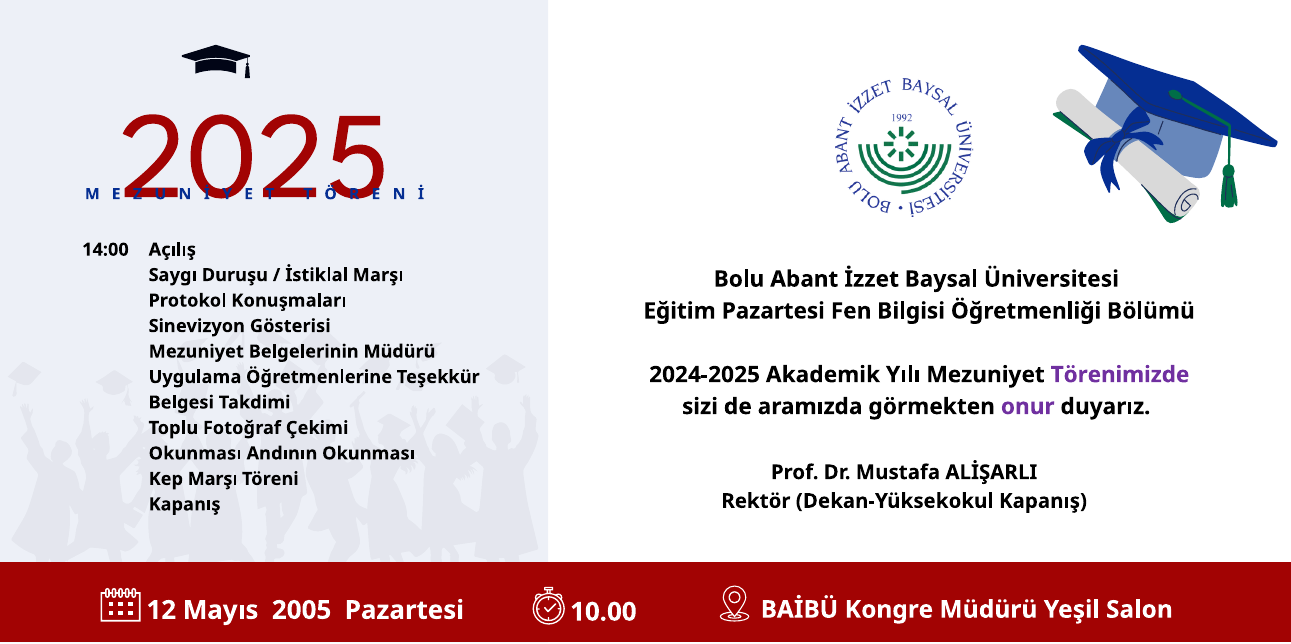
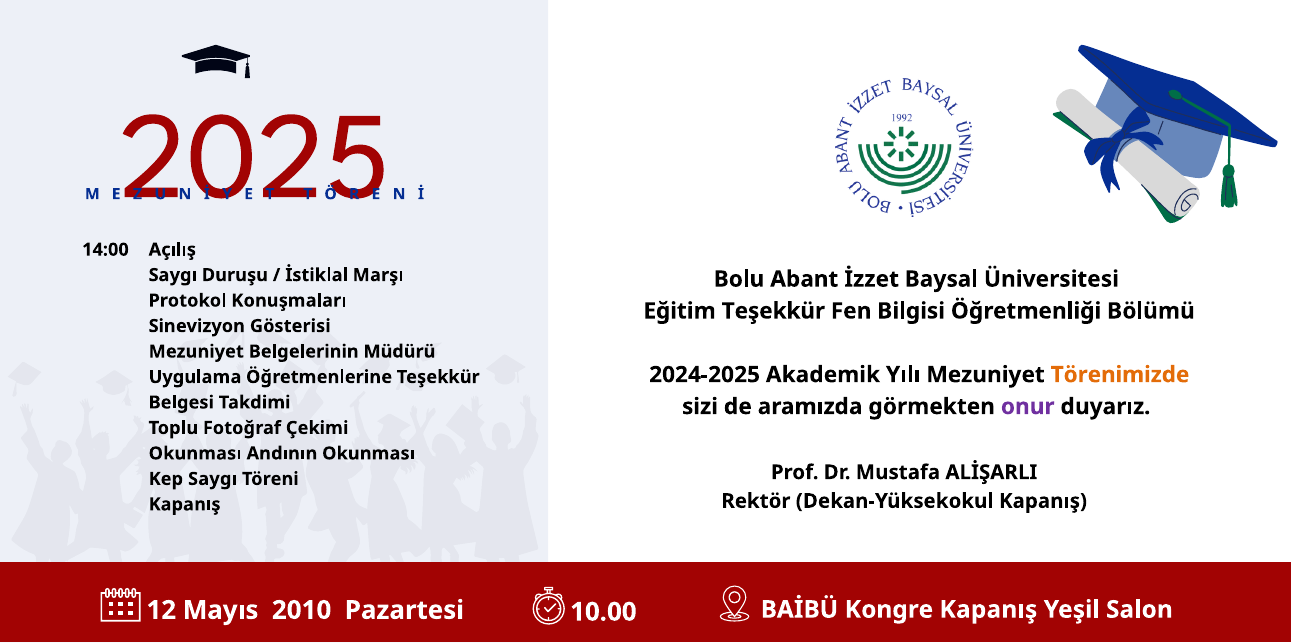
Eğitim Pazartesi: Pazartesi -> Teşekkür (773, 311)
Törenimizde colour: purple -> orange (1120, 375)
Kep Marşı: Marşı -> Saygı (213, 479)
2005: 2005 -> 2010 (302, 611)
Kongre Müdürü: Müdürü -> Kapanış (988, 610)
